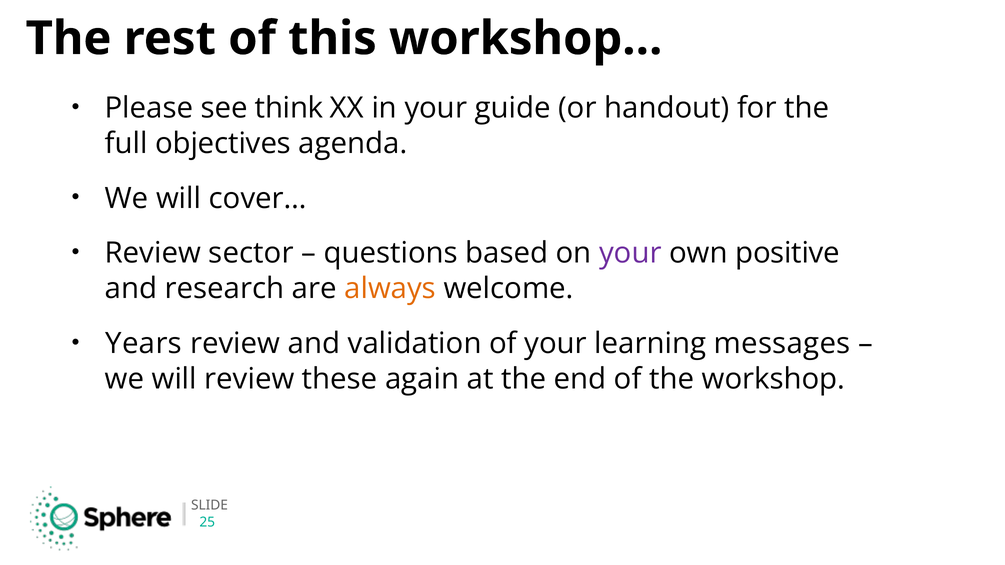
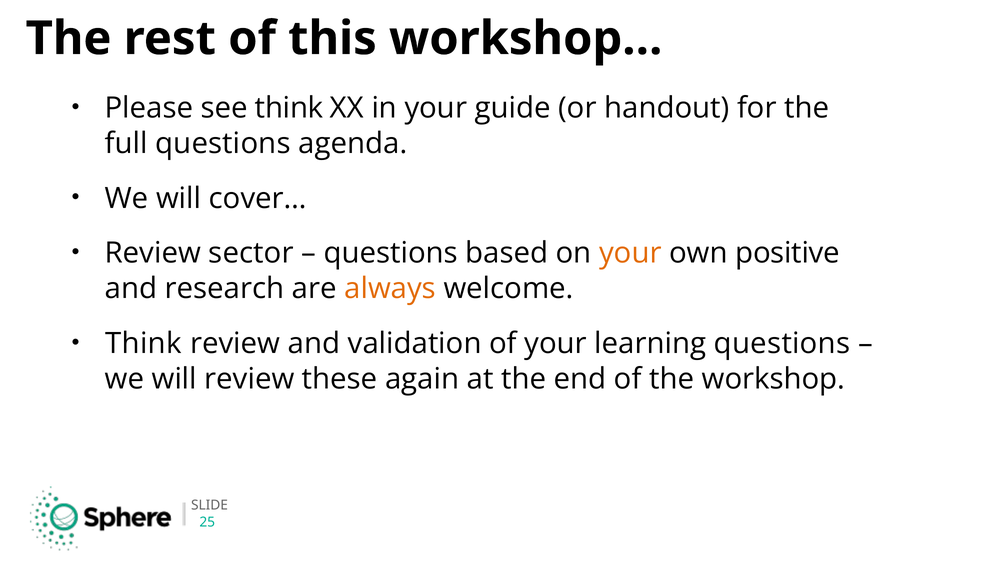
full objectives: objectives -> questions (223, 143)
your colour: purple -> orange (630, 253)
Years: Years -> Think (144, 344)
learning messages: messages -> questions (782, 344)
